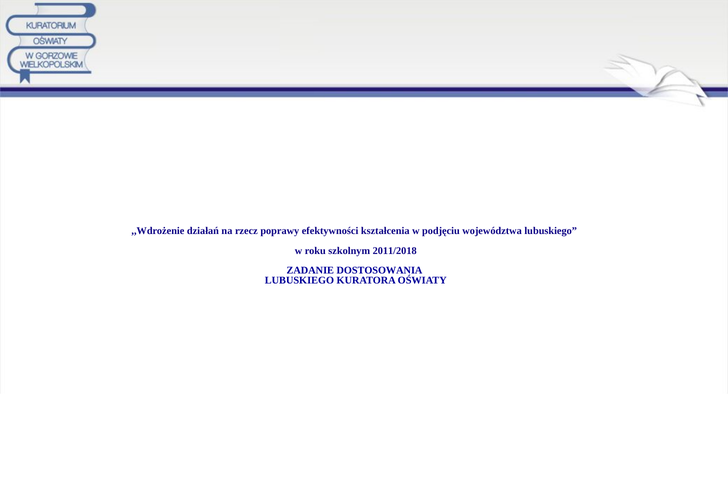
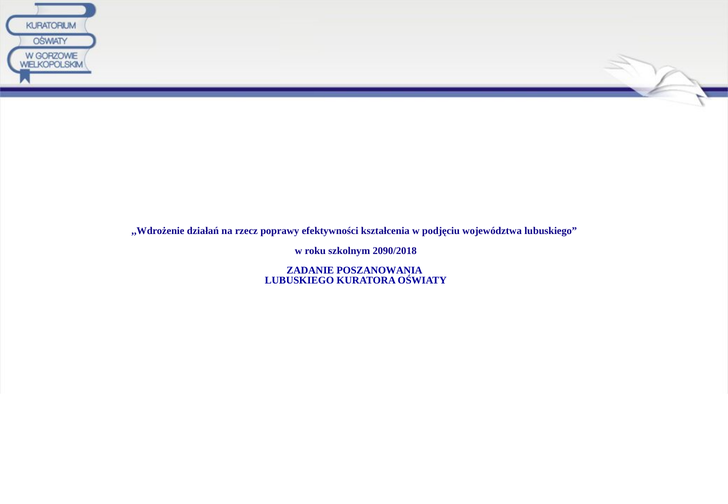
2011/2018: 2011/2018 -> 2090/2018 (395, 251)
DOSTOSOWANIA: DOSTOSOWANIA -> POSZANOWANIA (379, 271)
